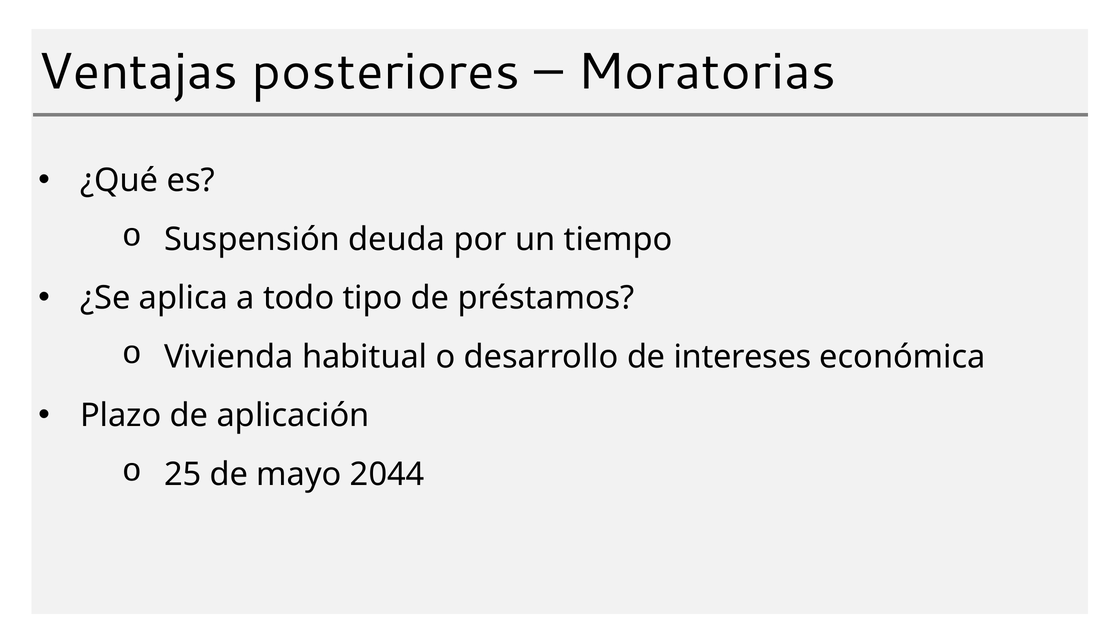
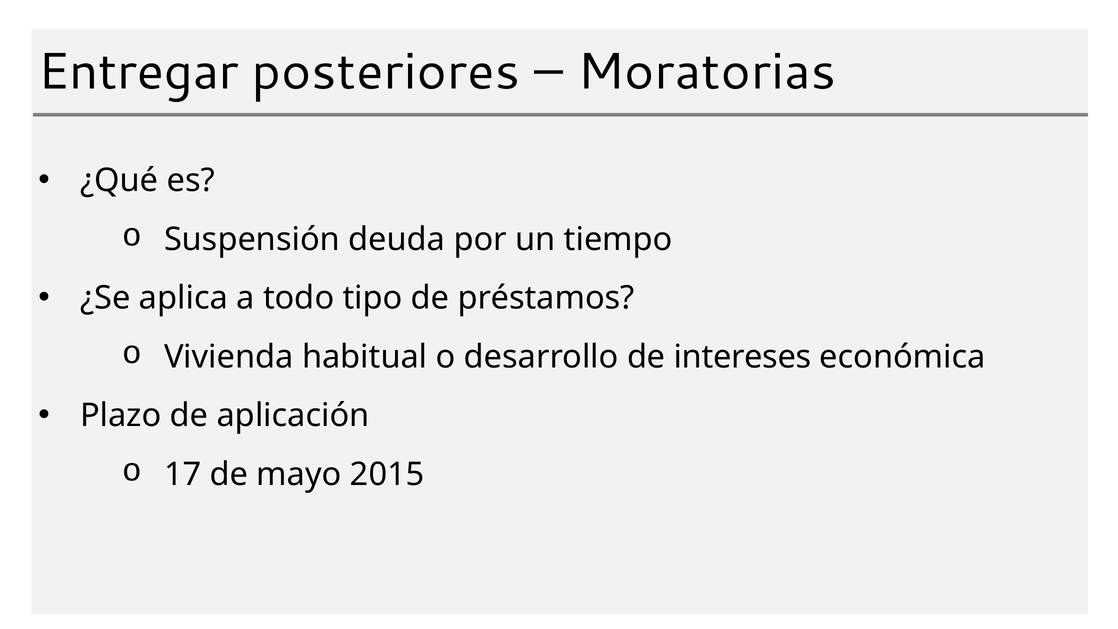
Ventajas: Ventajas -> Entregar (138, 72)
25: 25 -> 17 (183, 474)
2044: 2044 -> 2015 (387, 474)
